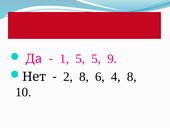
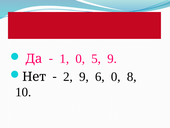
1 5: 5 -> 0 (80, 59)
2 8: 8 -> 9 (84, 76)
6 4: 4 -> 0 (116, 76)
